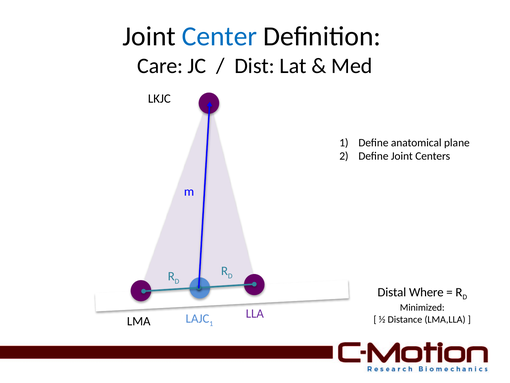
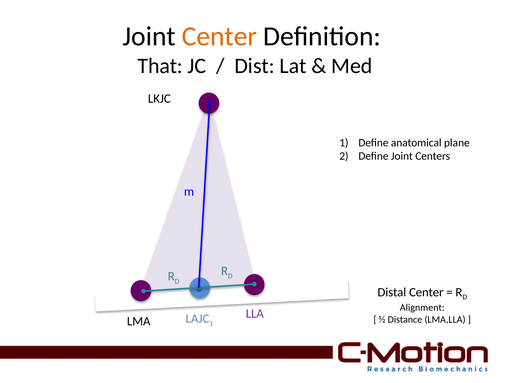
Center colour: blue -> orange (219, 36)
Care: Care -> That (160, 66)
Distal Where: Where -> Center (426, 292)
Minimized: Minimized -> Alignment (422, 307)
